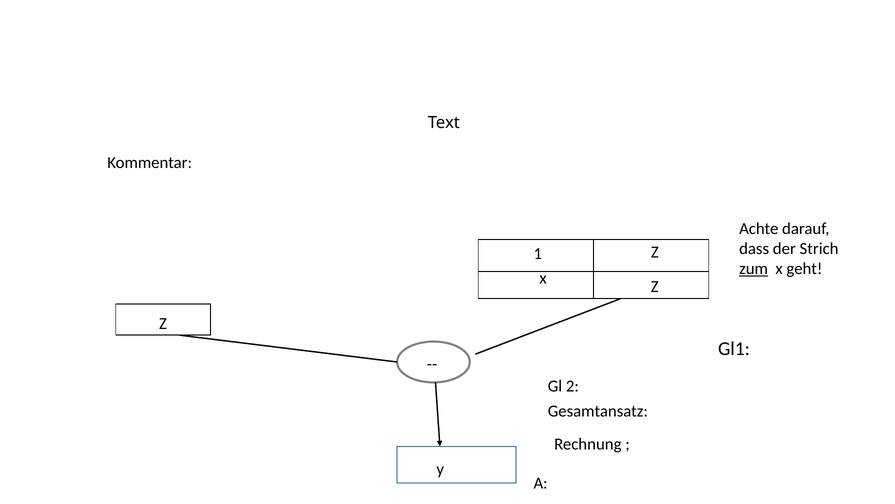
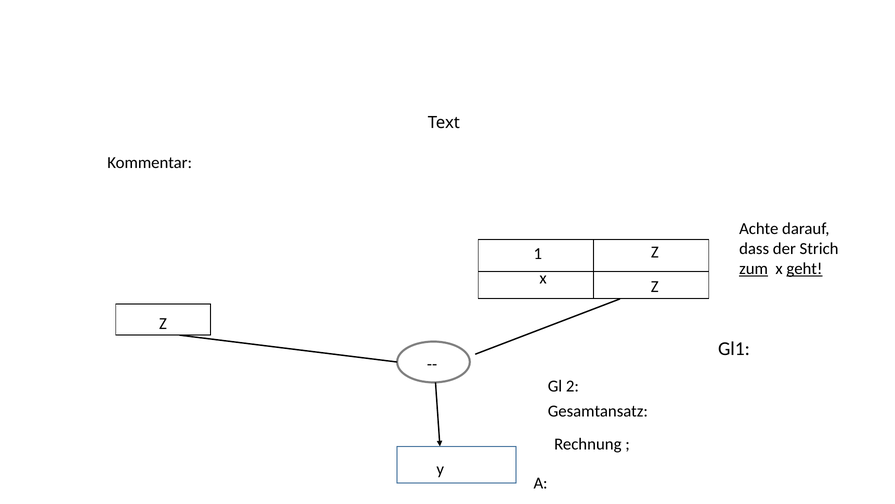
geht underline: none -> present (804, 269)
